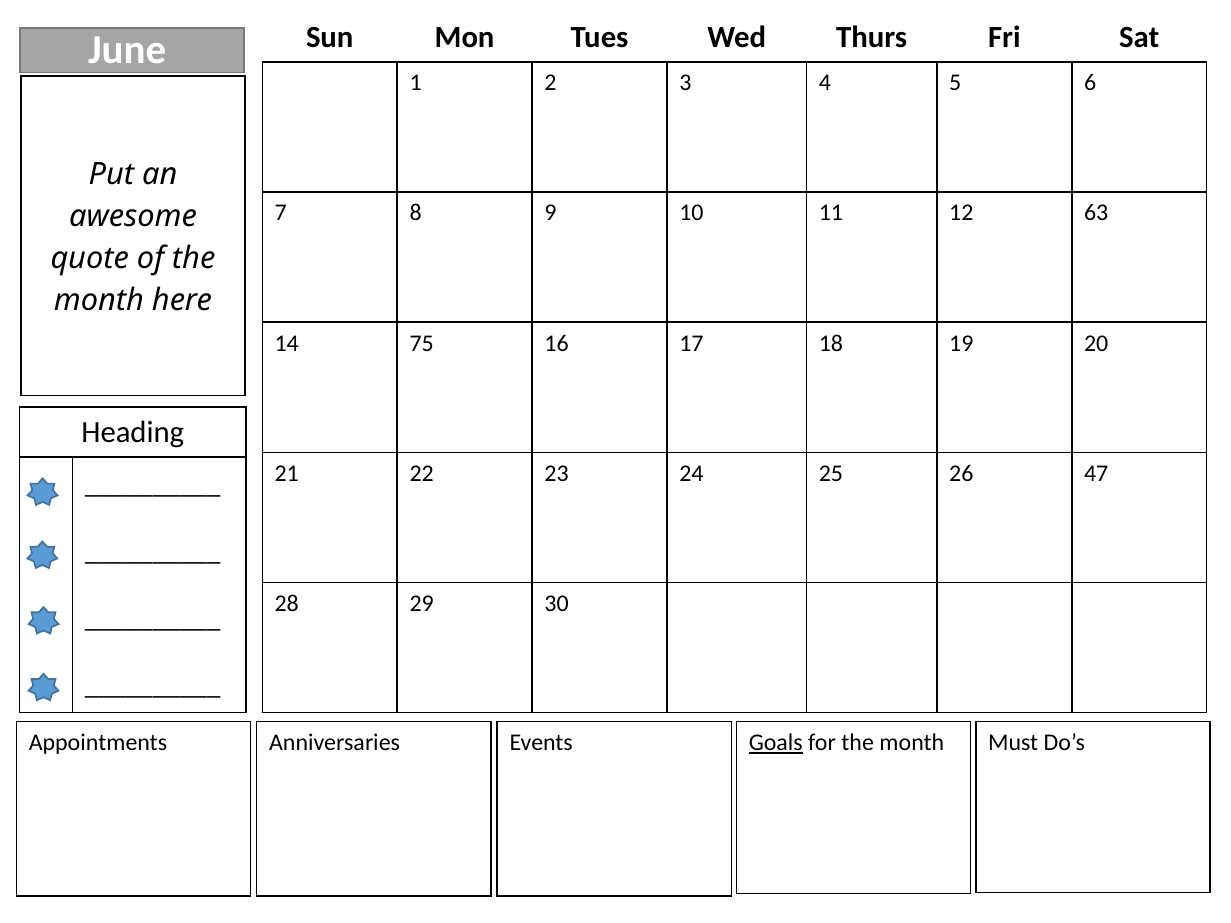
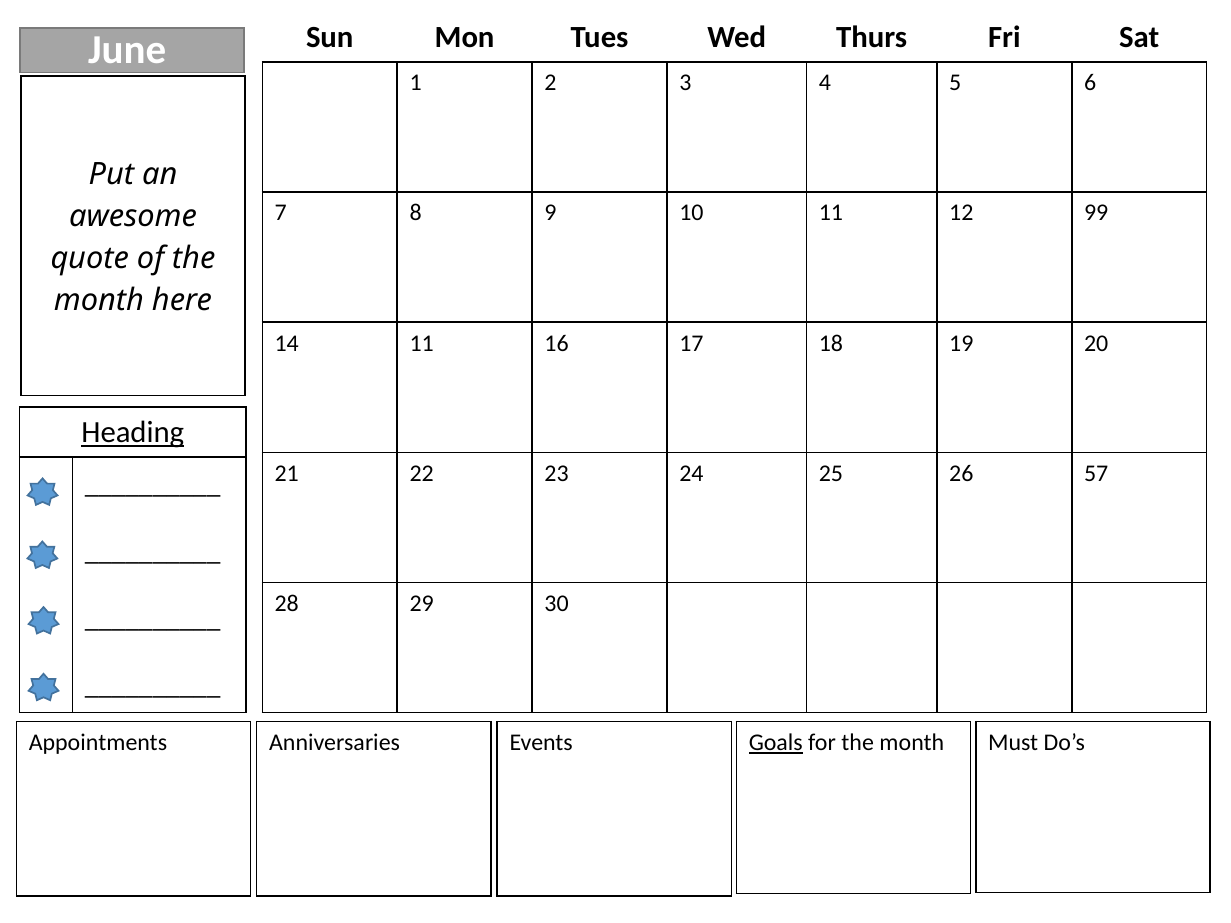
63: 63 -> 99 (1096, 213)
14 75: 75 -> 11 (422, 343)
Heading underline: none -> present (133, 433)
47: 47 -> 57 (1096, 473)
